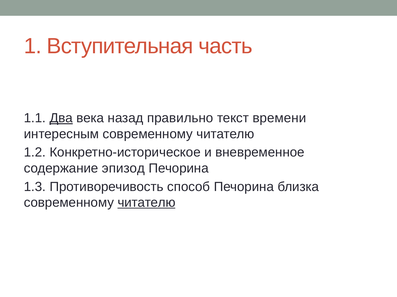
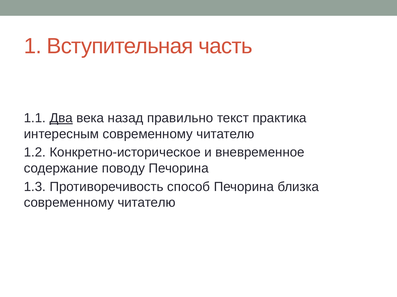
времени: времени -> практика (280, 118)
эпизод: эпизод -> поводу (123, 169)
читателю underline: present -> none (147, 203)
